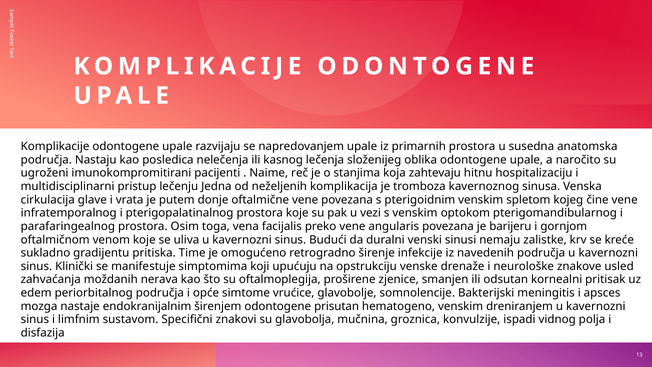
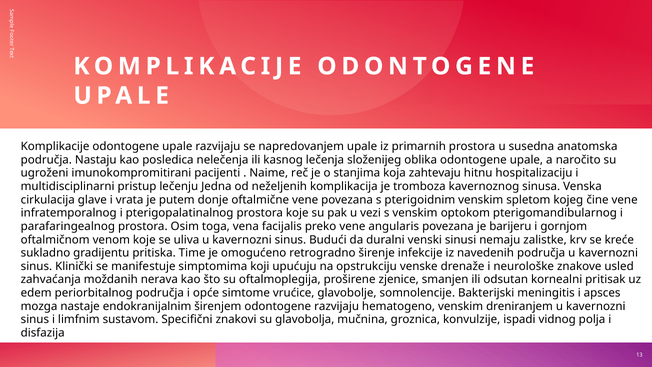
odontogene prisutan: prisutan -> razvijaju (337, 306)
